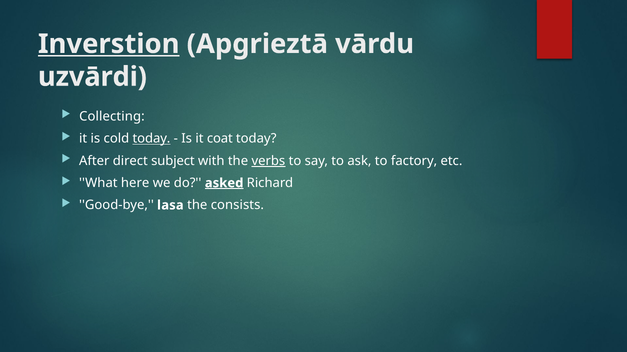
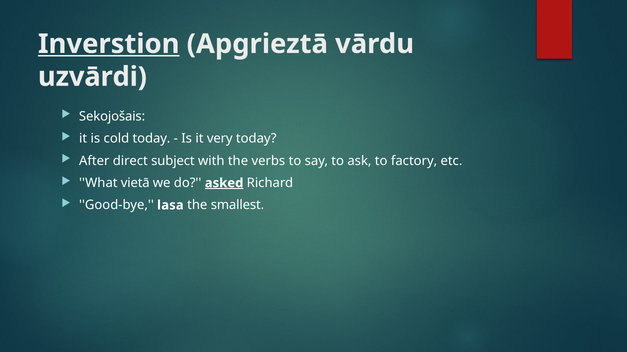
Collecting: Collecting -> Sekojošais (112, 117)
today underline: present -> none (151, 139)
coat: coat -> very (220, 139)
verbs underline: present -> none (268, 161)
here: here -> vietā (135, 183)
consists: consists -> smallest (237, 206)
